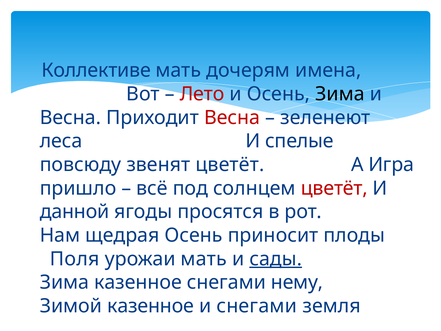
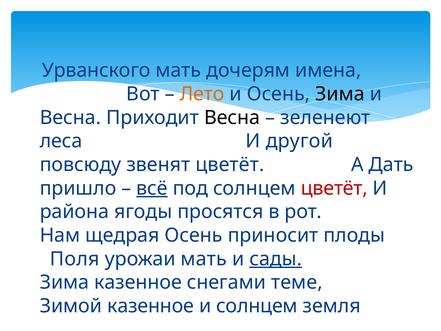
Коллективе: Коллективе -> Урванского (96, 70)
Лето colour: red -> orange (202, 94)
Весна colour: red -> black (232, 118)
спелые: спелые -> другой (299, 141)
Игра: Игра -> Дать (391, 165)
всё underline: none -> present (152, 188)
данной: данной -> района (74, 212)
нему: нему -> теме (297, 282)
и снегами: снегами -> солнцем (257, 306)
